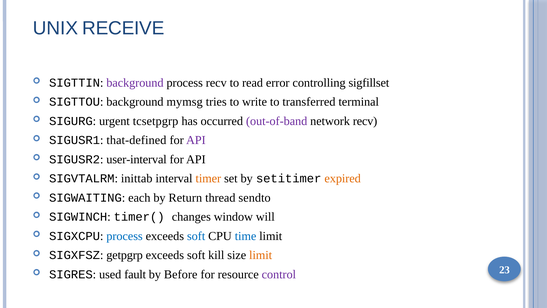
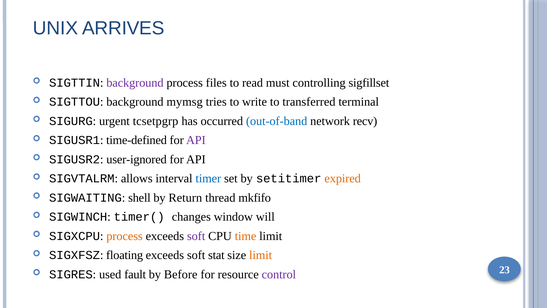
RECEIVE: RECEIVE -> ARRIVES (123, 28)
process recv: recv -> files (216, 83)
error: error -> must (278, 83)
out-of-band colour: purple -> blue (277, 121)
that-defined: that-defined -> time-defined (137, 140)
user-interval: user-interval -> user-ignored (137, 159)
inittab: inittab -> allows (137, 178)
timer colour: orange -> blue (208, 178)
each: each -> shell (139, 197)
sendto: sendto -> mkfifo (255, 197)
process colour: blue -> orange (125, 236)
soft colour: blue -> purple (196, 236)
time colour: blue -> orange (246, 236)
getpgrp: getpgrp -> floating (125, 255)
kill: kill -> stat (216, 255)
